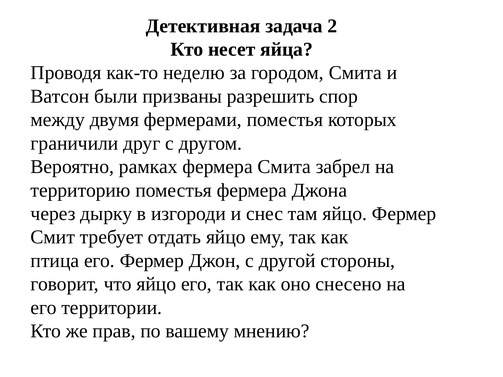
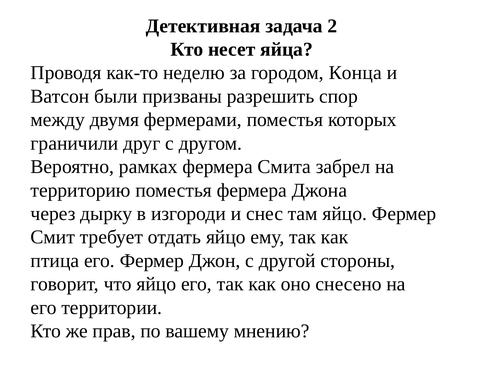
городом Смита: Смита -> Конца (355, 73)
